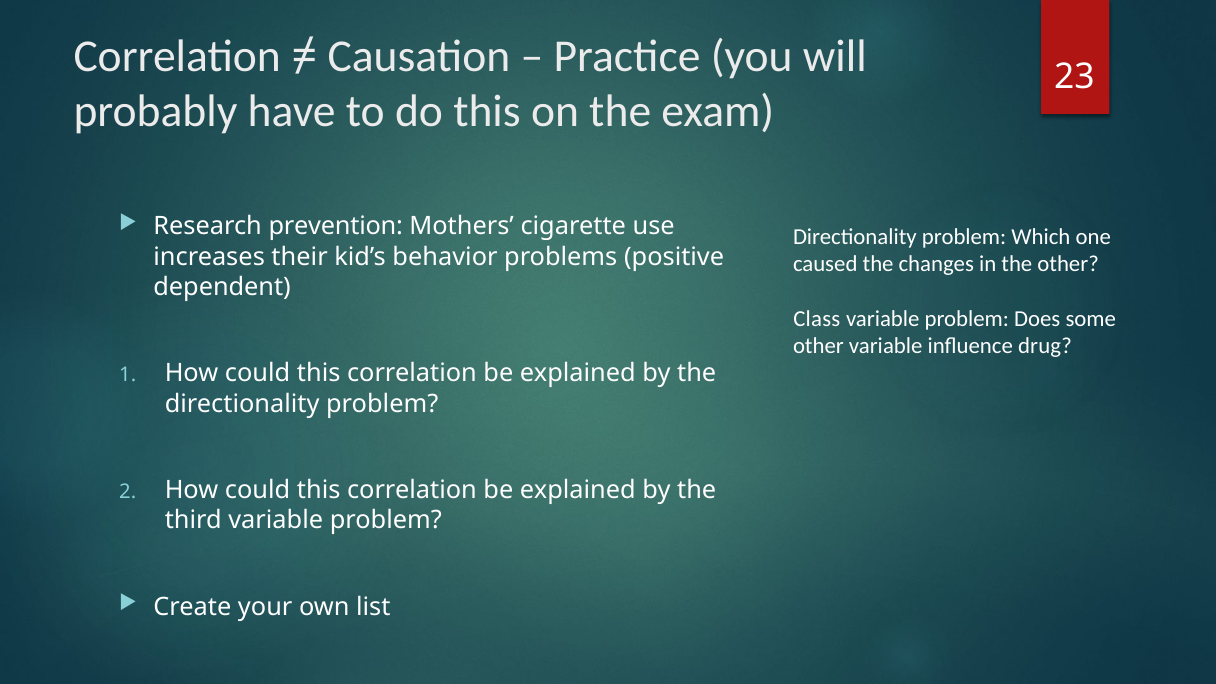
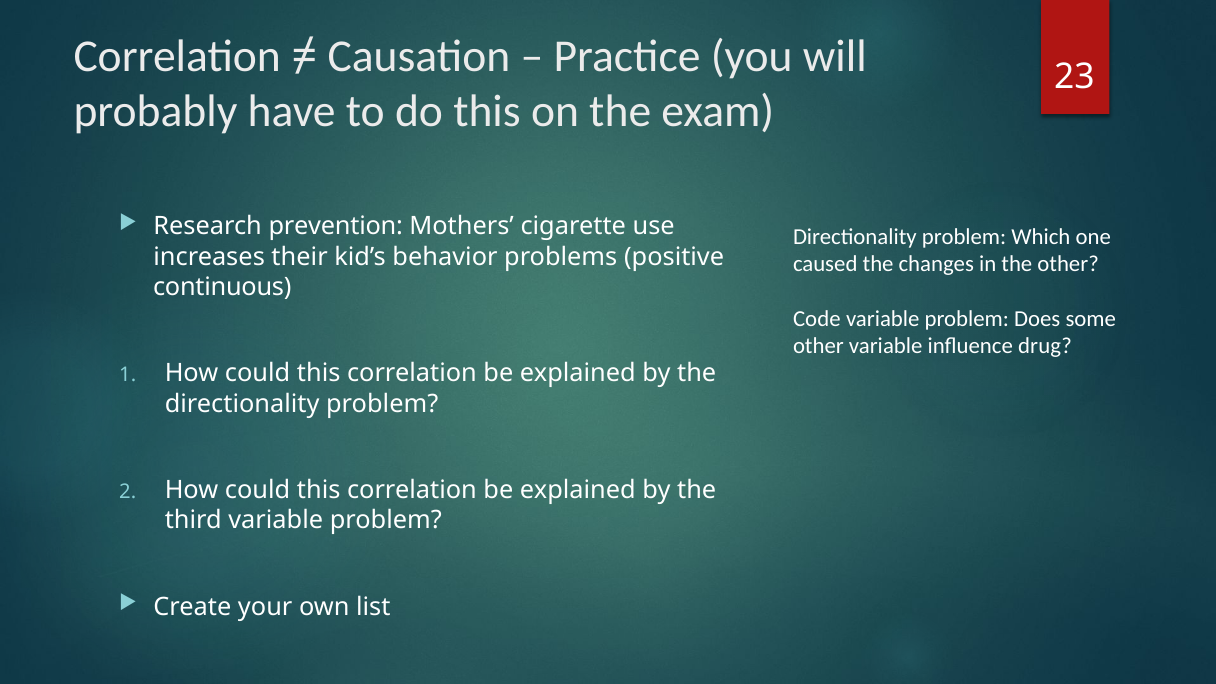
dependent: dependent -> continuous (222, 287)
Class: Class -> Code (817, 319)
